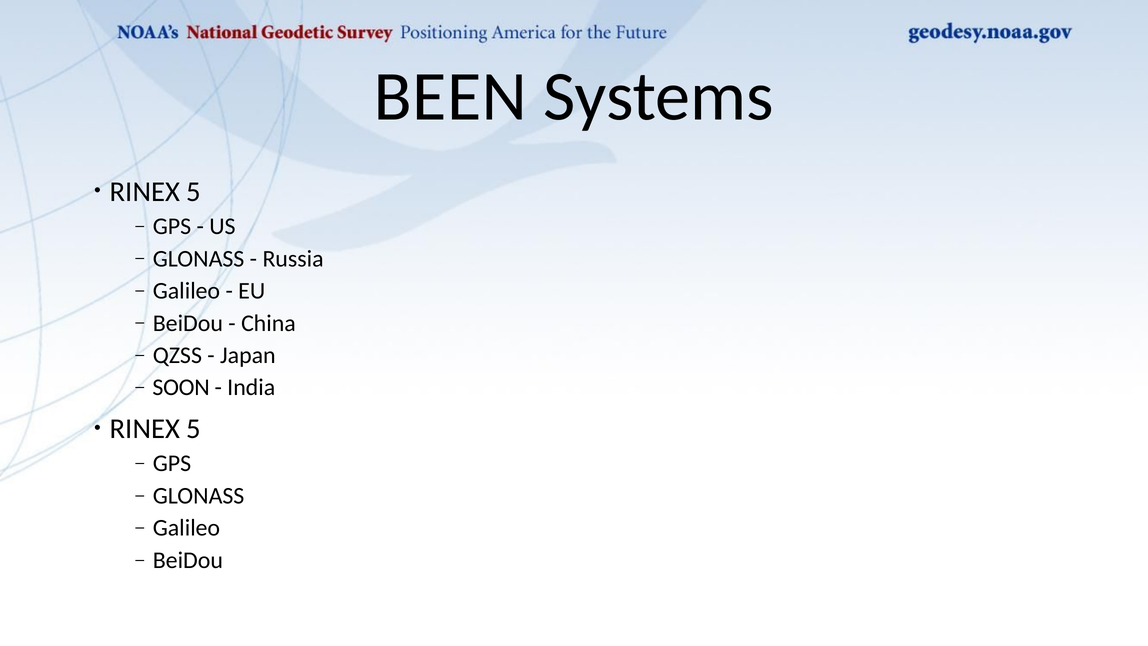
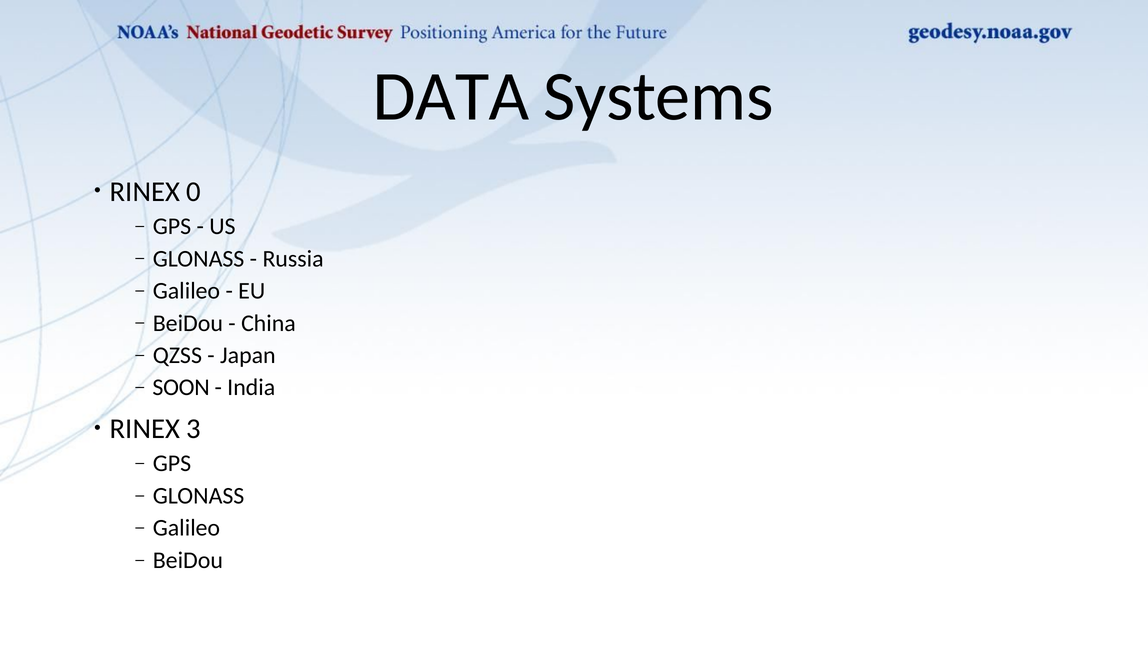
BEEN: BEEN -> DATA (451, 96)
5: 5 -> 0 (194, 192)
5: 5 -> 3 (194, 429)
